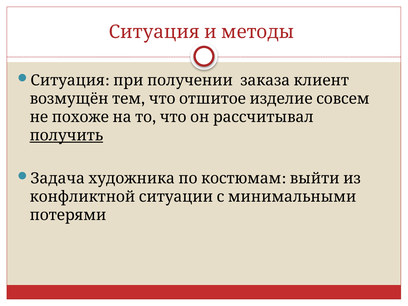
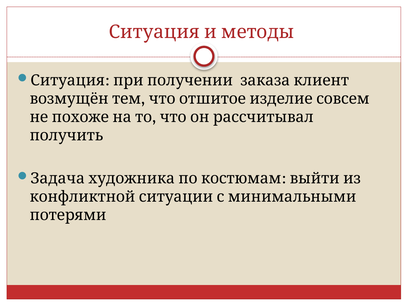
получить underline: present -> none (66, 136)
